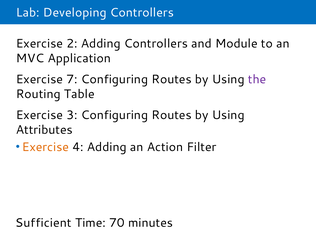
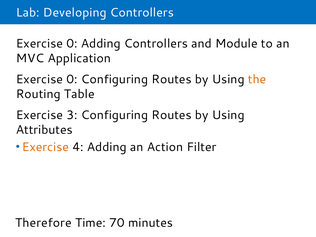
2: 2 -> 0 (72, 44)
7: 7 -> 0 (72, 79)
the colour: purple -> orange (257, 79)
Sufficient: Sufficient -> Therefore (43, 223)
